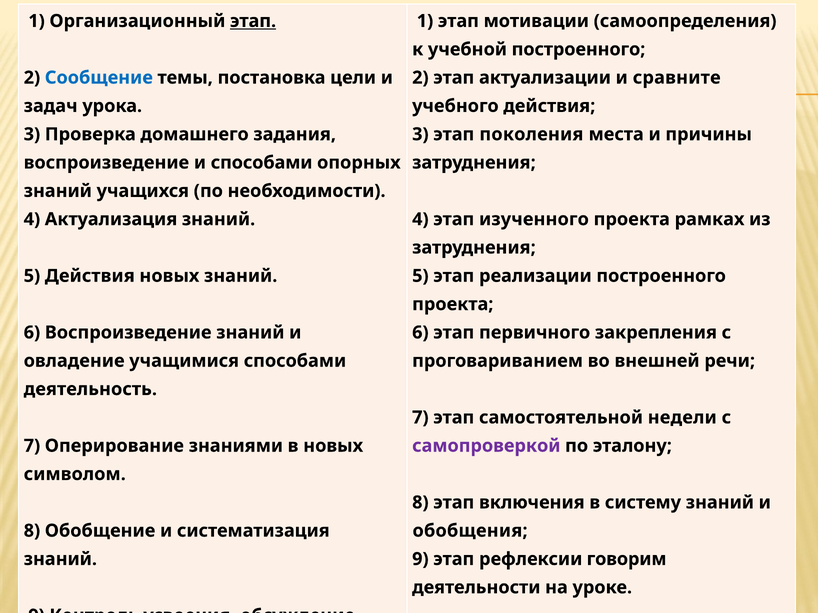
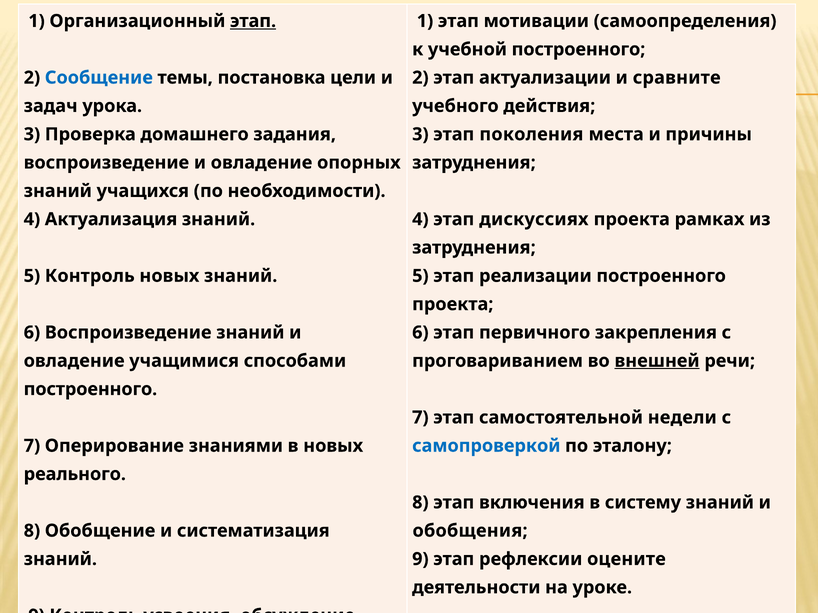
воспроизведение и способами: способами -> овладение (262, 163)
изученного: изученного -> дискуссиях (534, 219)
5 Действия: Действия -> Контроль (90, 276)
внешней underline: none -> present (657, 361)
деятельность: деятельность -> построенного (90, 389)
самопроверкой colour: purple -> blue (486, 446)
символом: символом -> реального (75, 474)
говорим: говорим -> оцените (626, 559)
